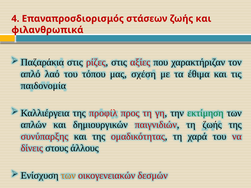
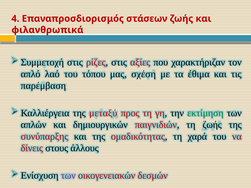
Παζαράκια: Παζαράκια -> Συμμετοχή (42, 62)
παιδονομία: παιδονομία -> παρέμβαση (43, 86)
προφίλ: προφίλ -> μεταξύ (103, 113)
των colour: orange -> purple (68, 176)
